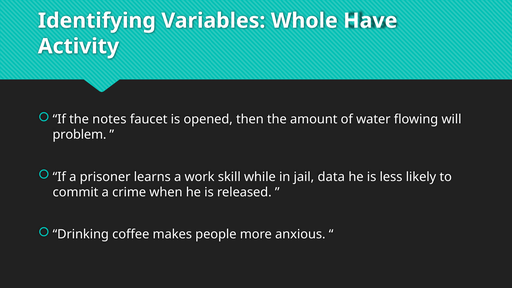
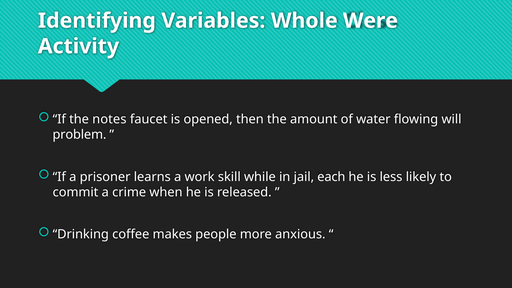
Have: Have -> Were (370, 21)
data: data -> each (331, 177)
